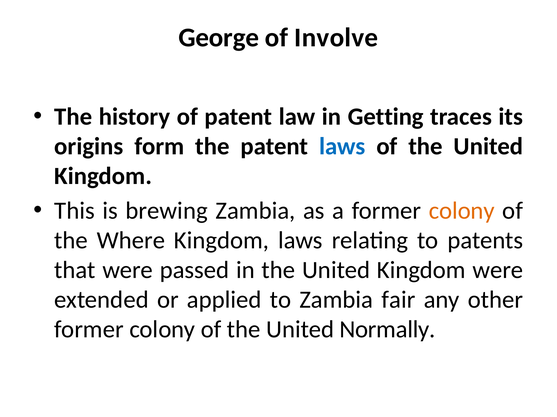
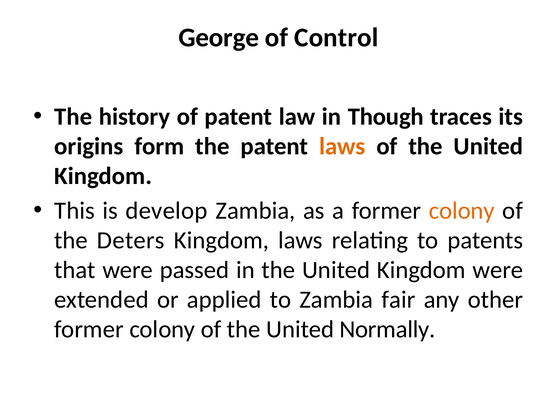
Involve: Involve -> Control (336, 38)
Getting: Getting -> Though (386, 117)
laws colour: blue -> orange (342, 147)
brewing: brewing -> develop (166, 211)
Where: Where -> Deters (131, 241)
